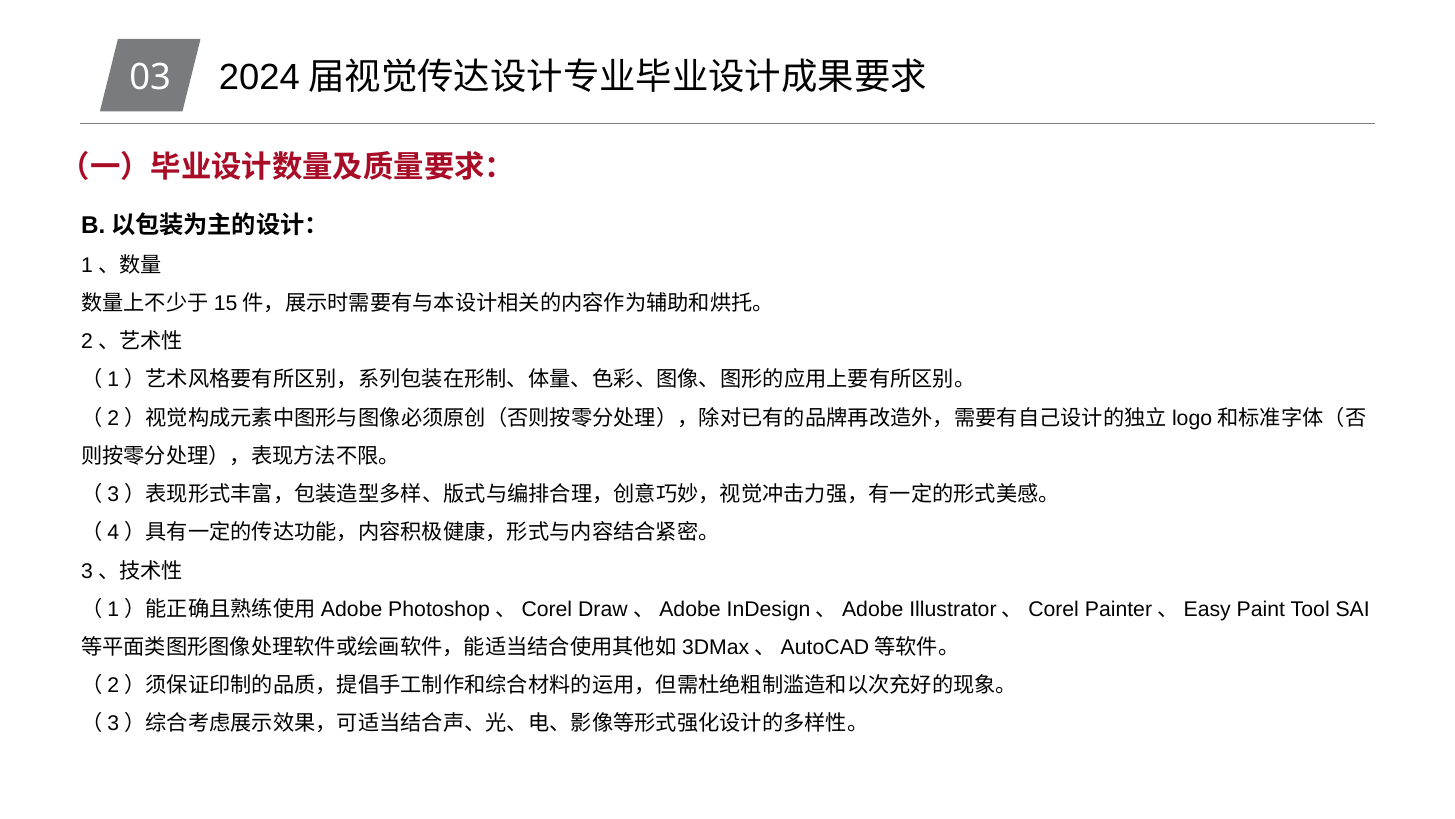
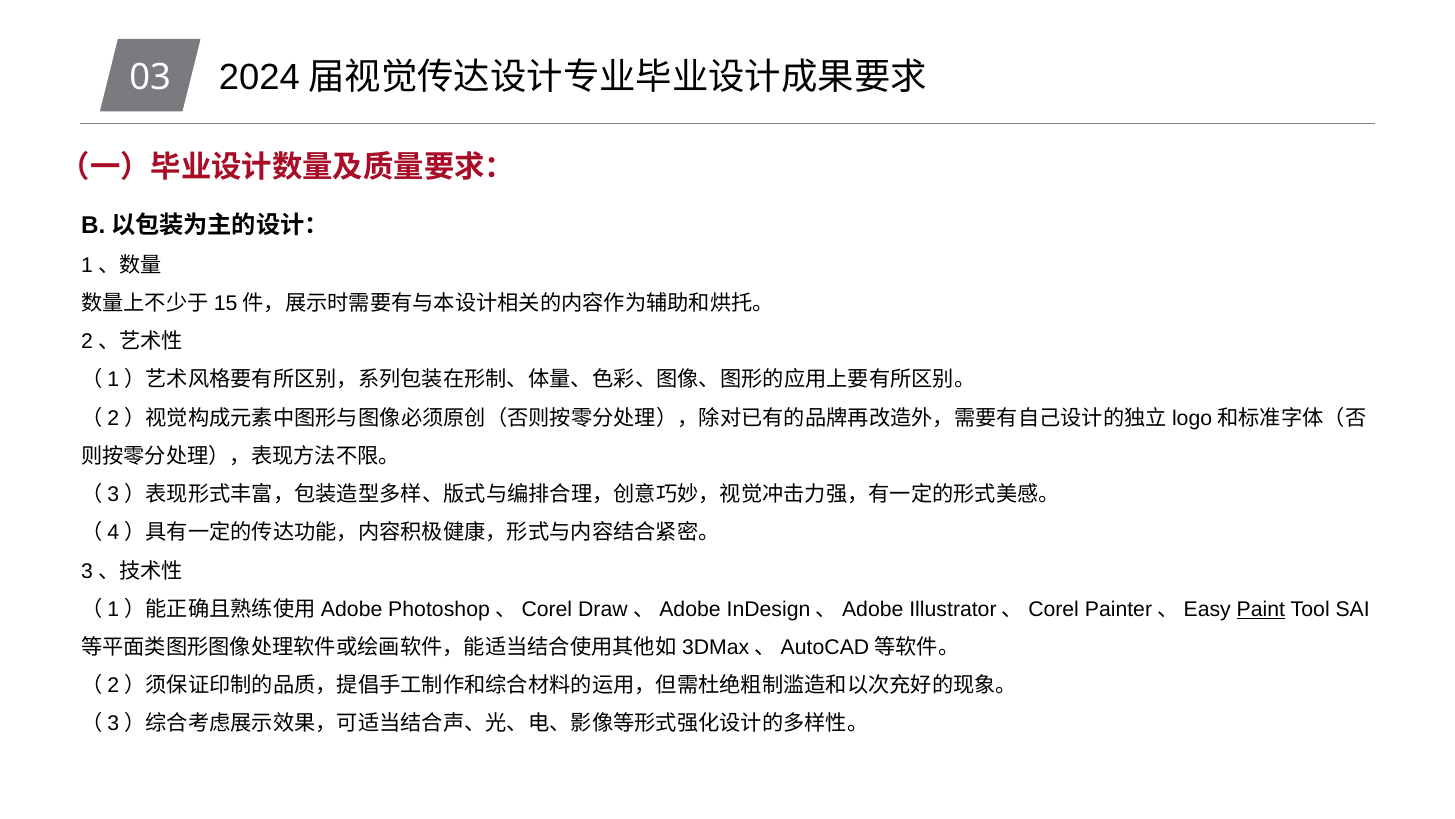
Paint underline: none -> present (1261, 609)
